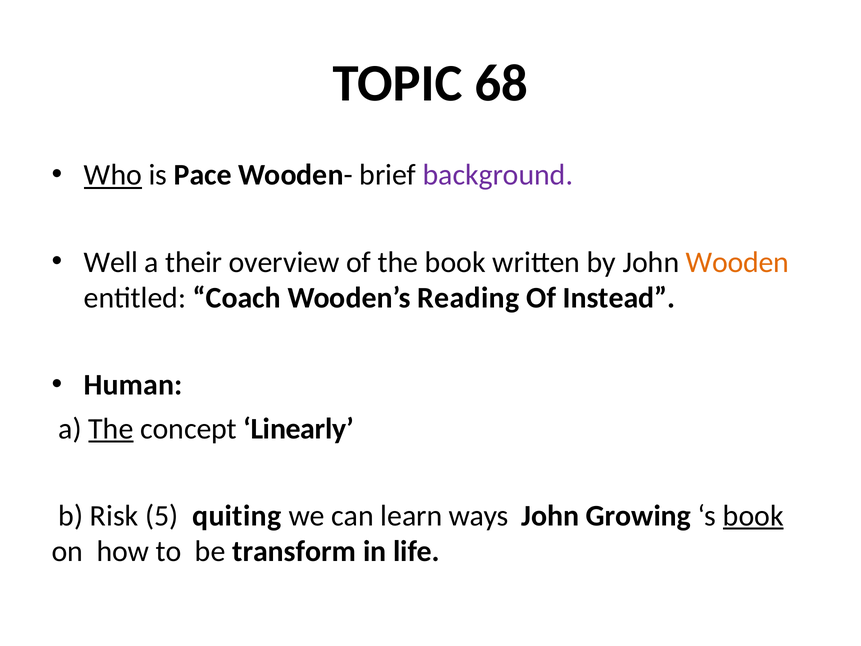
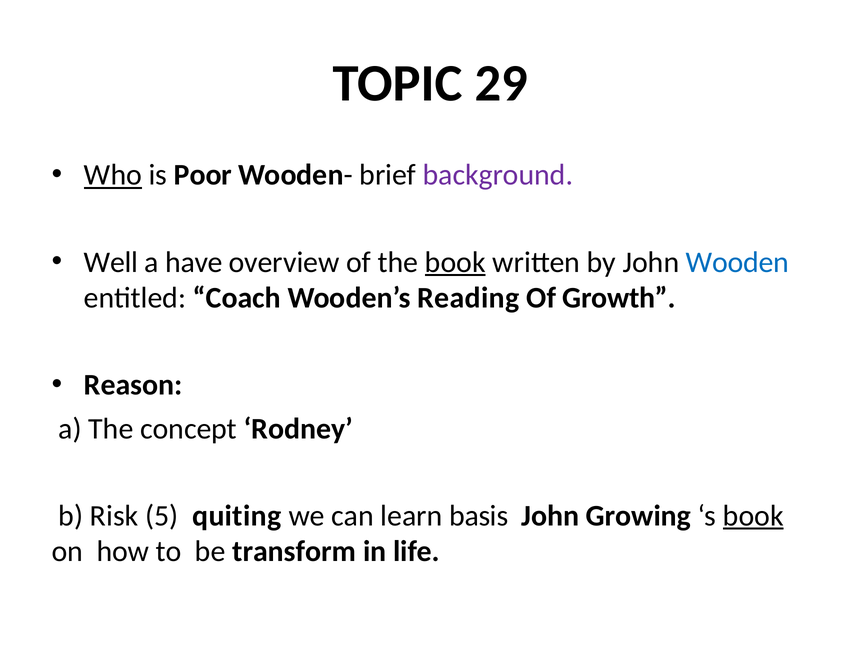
68: 68 -> 29 (501, 83)
Pace: Pace -> Poor (203, 175)
their: their -> have (194, 262)
book underline: none -> present (455, 262)
Wooden colour: orange -> blue (738, 262)
Instead: Instead -> Growth (619, 298)
Human: Human -> Reason (133, 385)
The underline: present -> none (111, 428)
Linearly: Linearly -> Rodney (298, 428)
ways: ways -> basis (479, 516)
